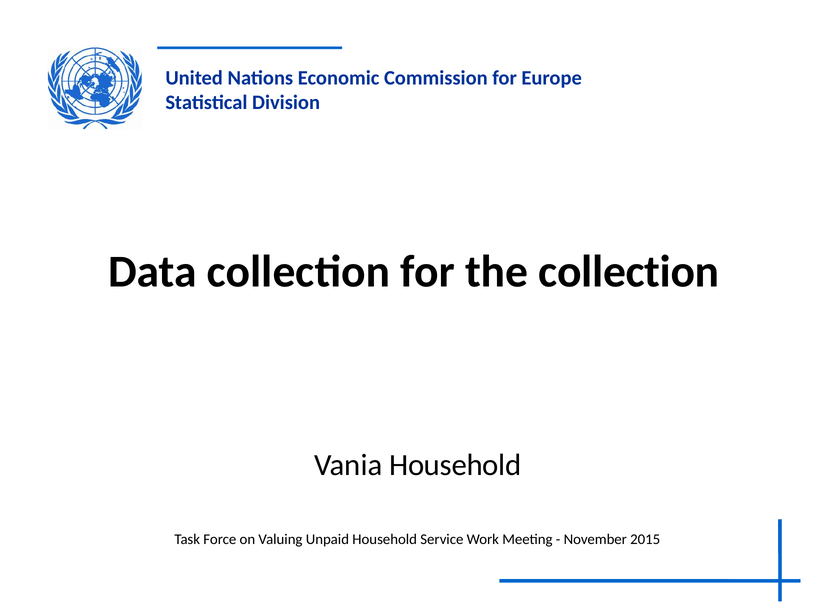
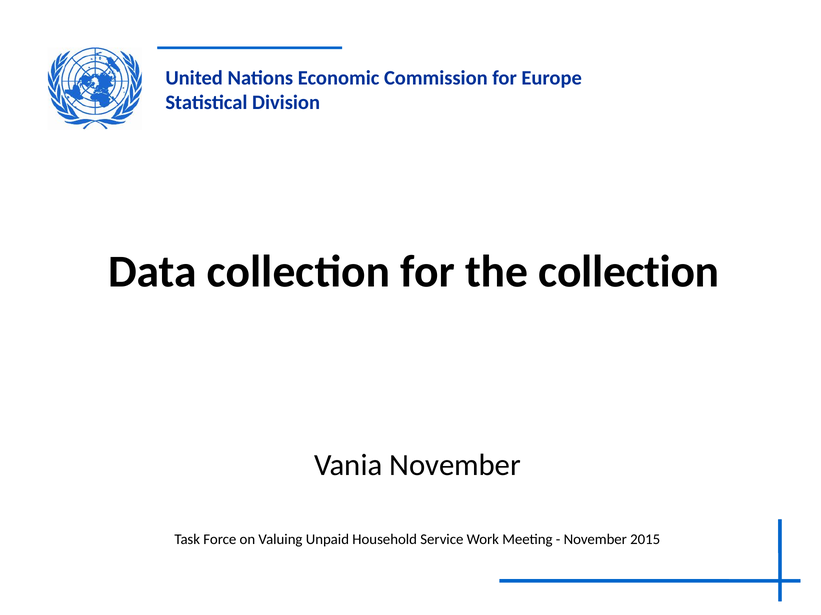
Vania Household: Household -> November (455, 466)
